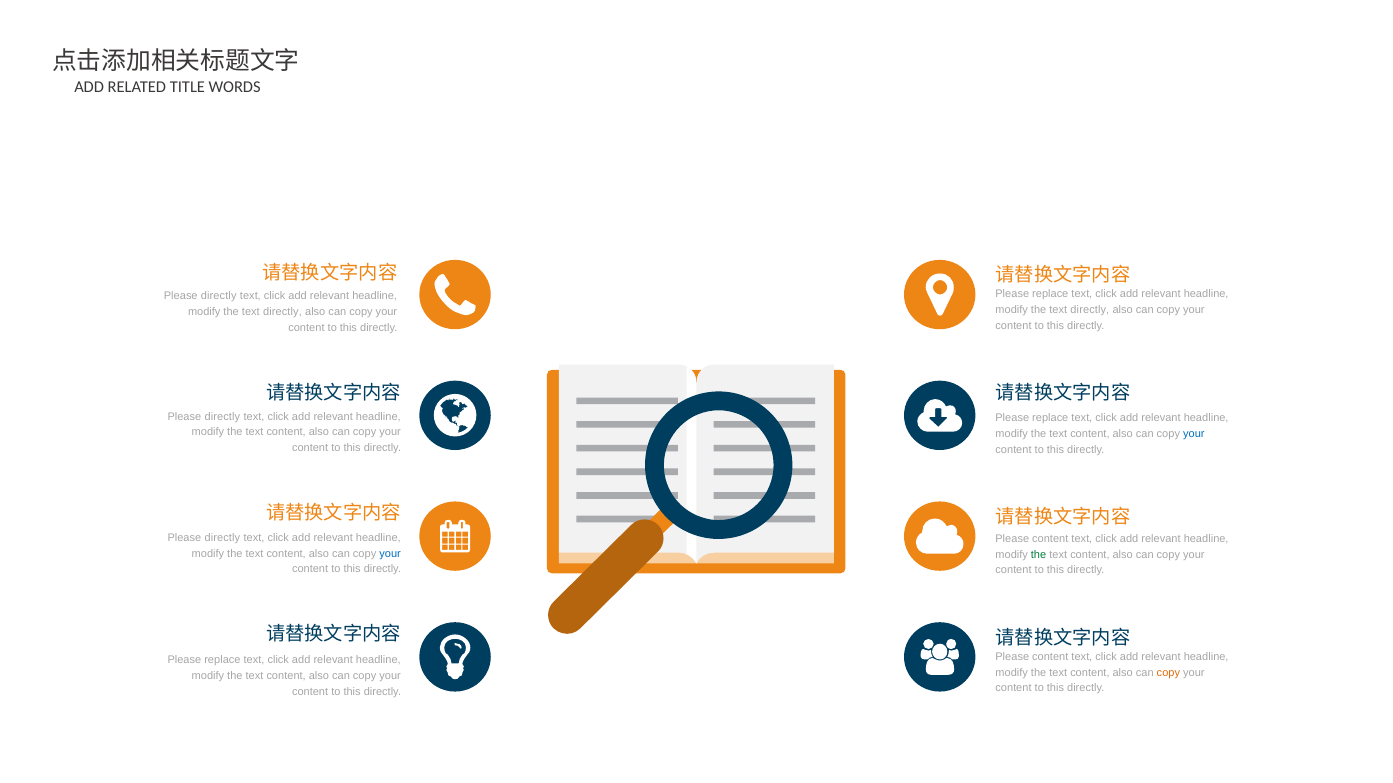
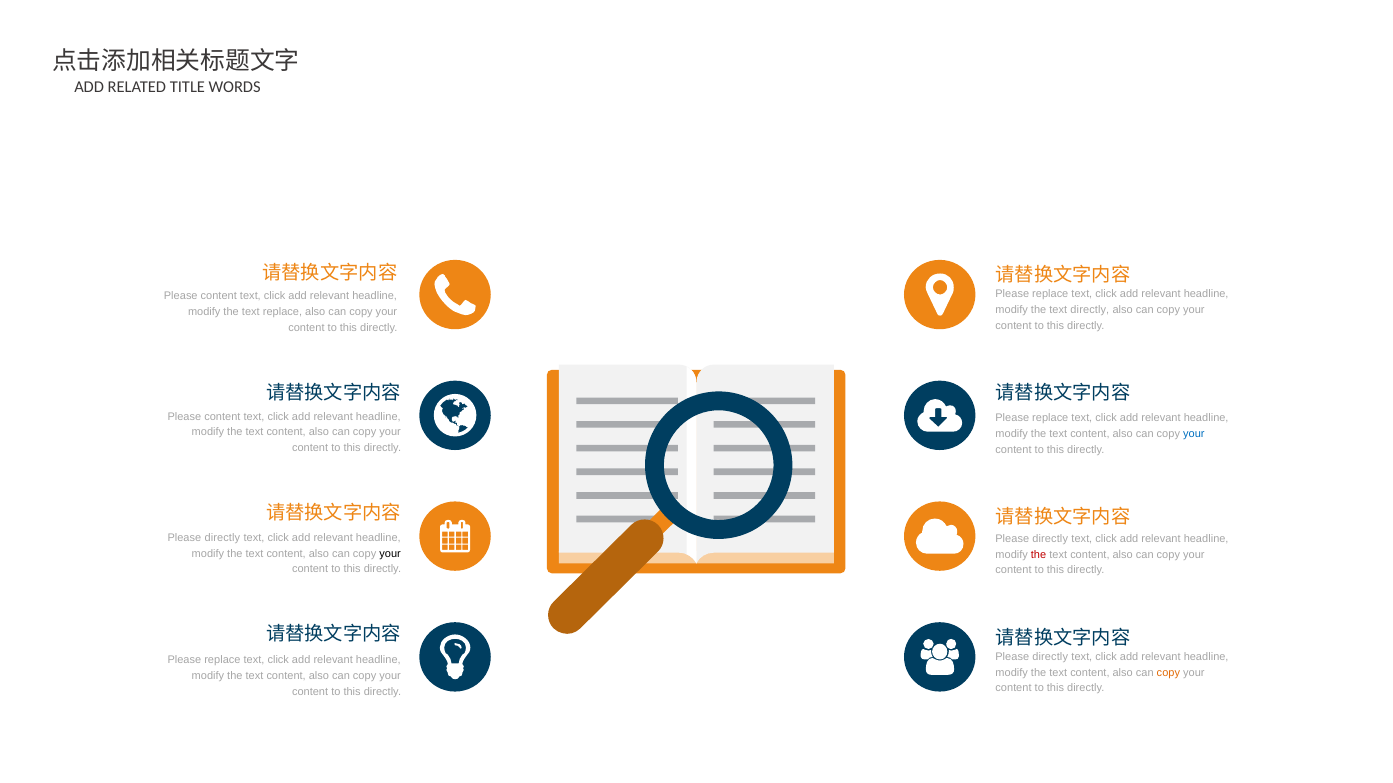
directly: directly -> content (219, 296)
directly: directly -> replace (282, 312)
directly: directly -> content (222, 417)
content: content -> directly (1050, 539)
your colour: blue -> black (390, 554)
the colour: green -> red (1039, 555)
content: content -> directly (1050, 657)
